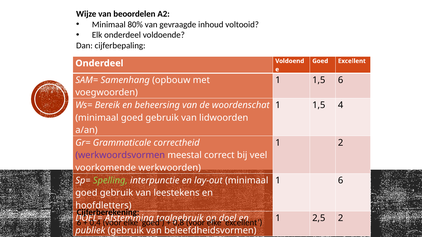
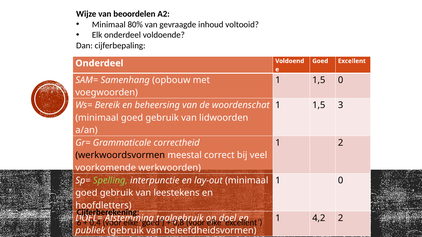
1,5 6: 6 -> 0 (341, 80)
4: 4 -> 3 (341, 105)
werkwoordsvormen colour: purple -> black (120, 156)
1 6: 6 -> 0 (341, 181)
2,5: 2,5 -> 4,2 (319, 218)
